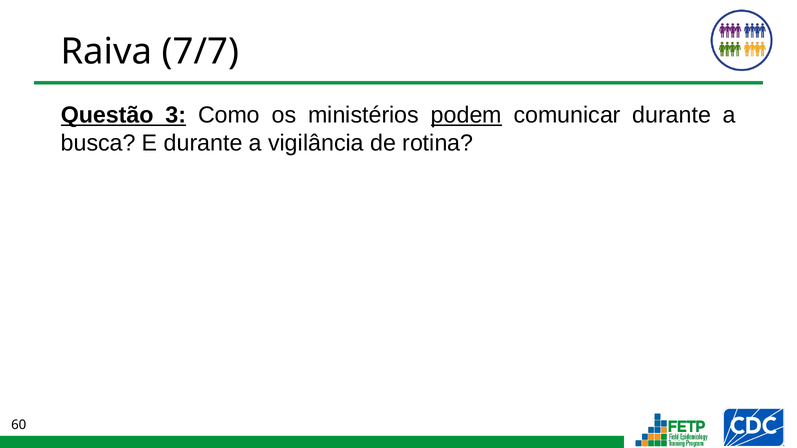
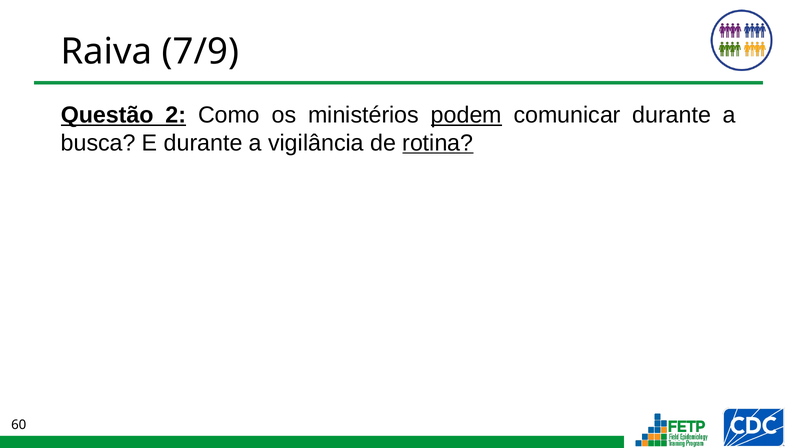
7/7: 7/7 -> 7/9 (200, 52)
3: 3 -> 2 (176, 115)
rotina underline: none -> present (438, 143)
